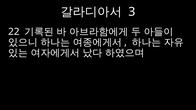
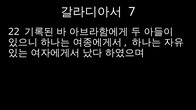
3: 3 -> 7 (132, 12)
